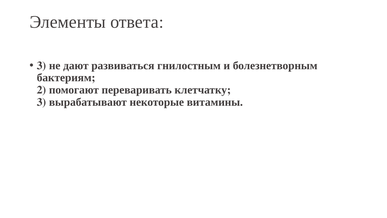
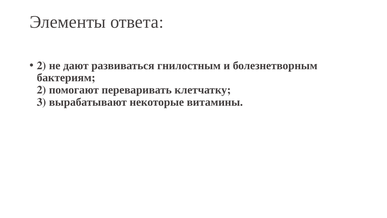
3: 3 -> 2 (41, 65)
